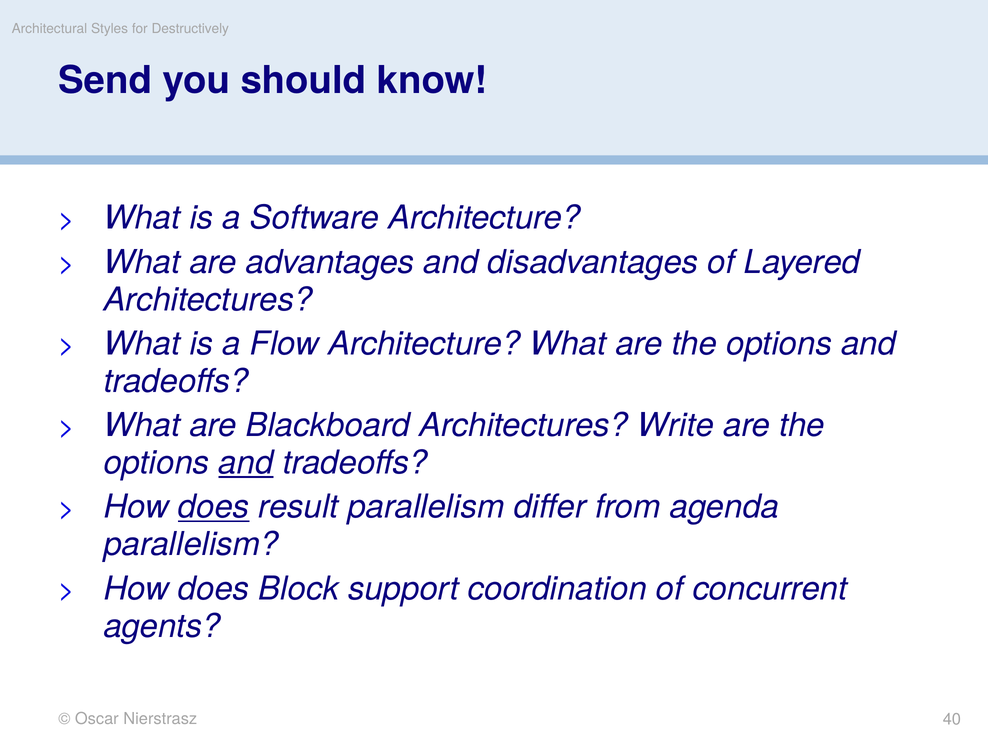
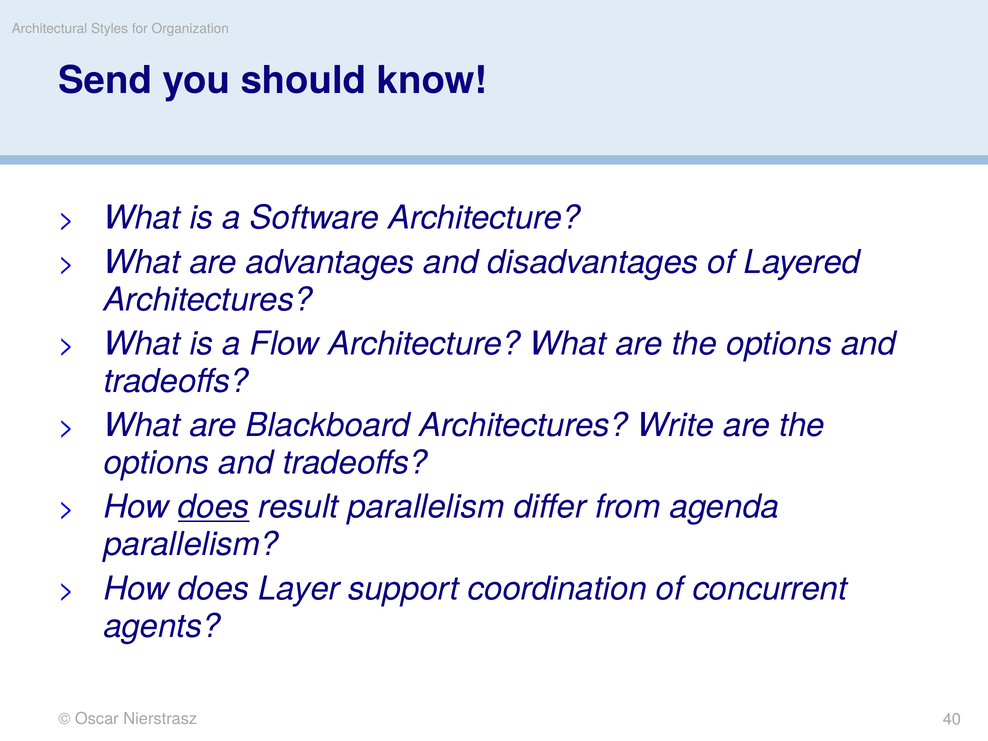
Destructively: Destructively -> Organization (190, 29)
and underline: present -> none (246, 463)
Block: Block -> Layer (299, 589)
